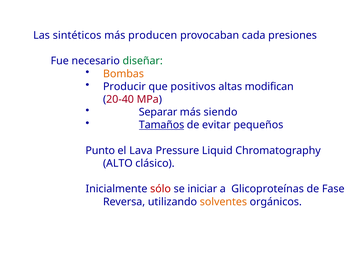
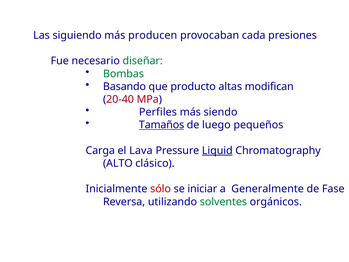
sintéticos: sintéticos -> siguiendo (77, 35)
Bombas colour: orange -> green (123, 74)
Producir: Producir -> Basando (124, 86)
positivos: positivos -> producto (193, 86)
Separar: Separar -> Perfiles (158, 112)
evitar: evitar -> luego (216, 125)
Punto: Punto -> Carga (100, 150)
Liquid underline: none -> present (217, 150)
Glicoproteínas: Glicoproteínas -> Generalmente (268, 189)
solventes colour: orange -> green (223, 202)
